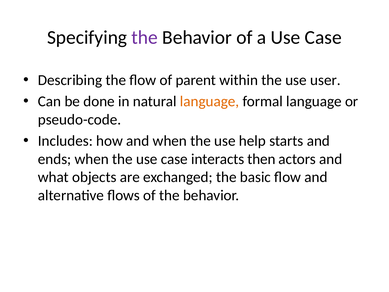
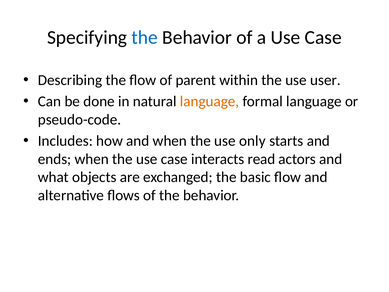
the colour: purple -> blue (145, 37)
help: help -> only (252, 141)
then: then -> read (261, 159)
